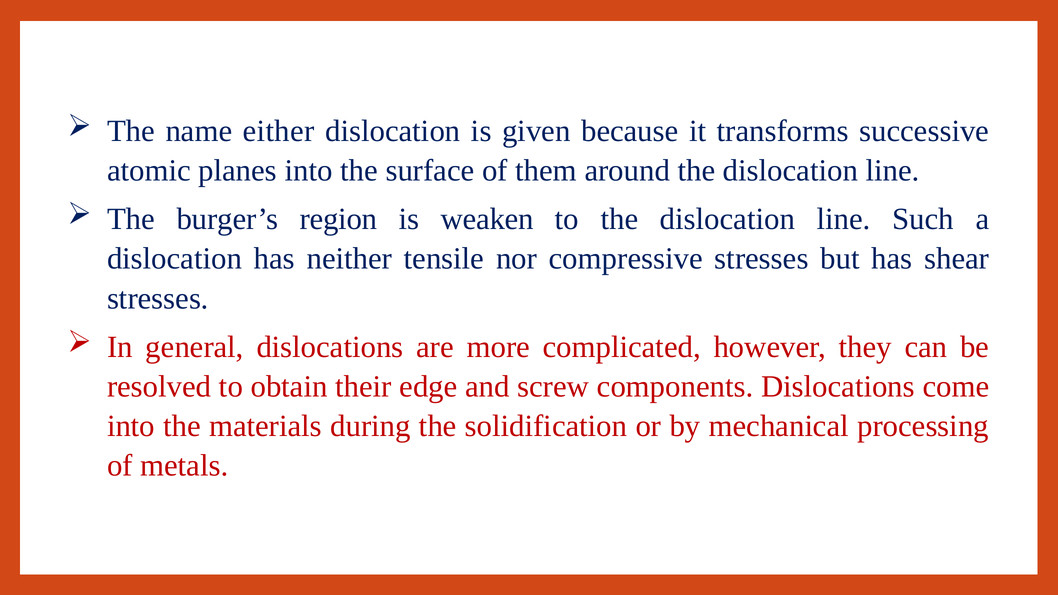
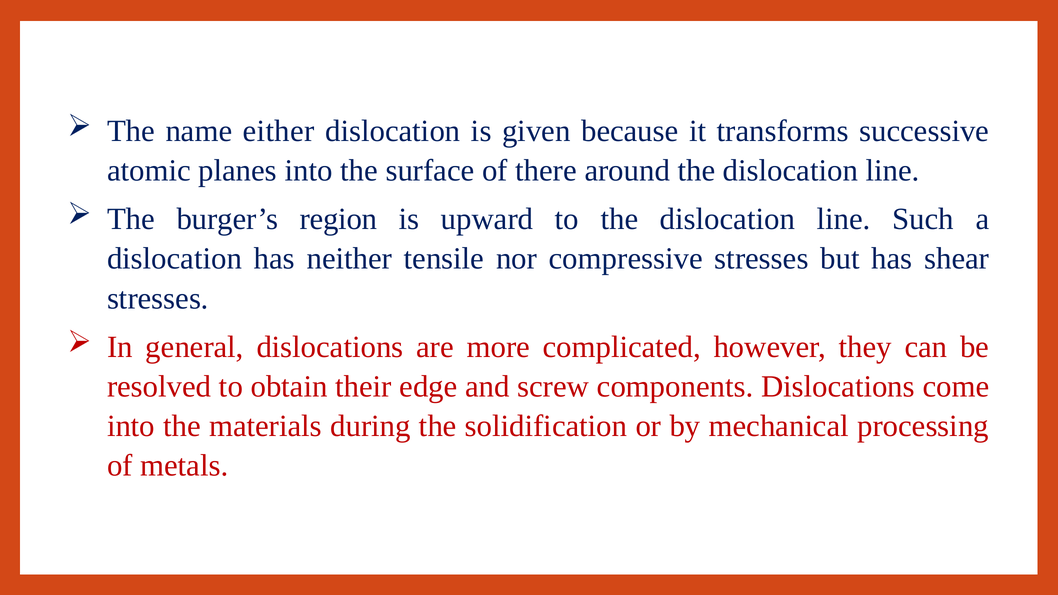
them: them -> there (546, 171)
weaken: weaken -> upward (487, 219)
